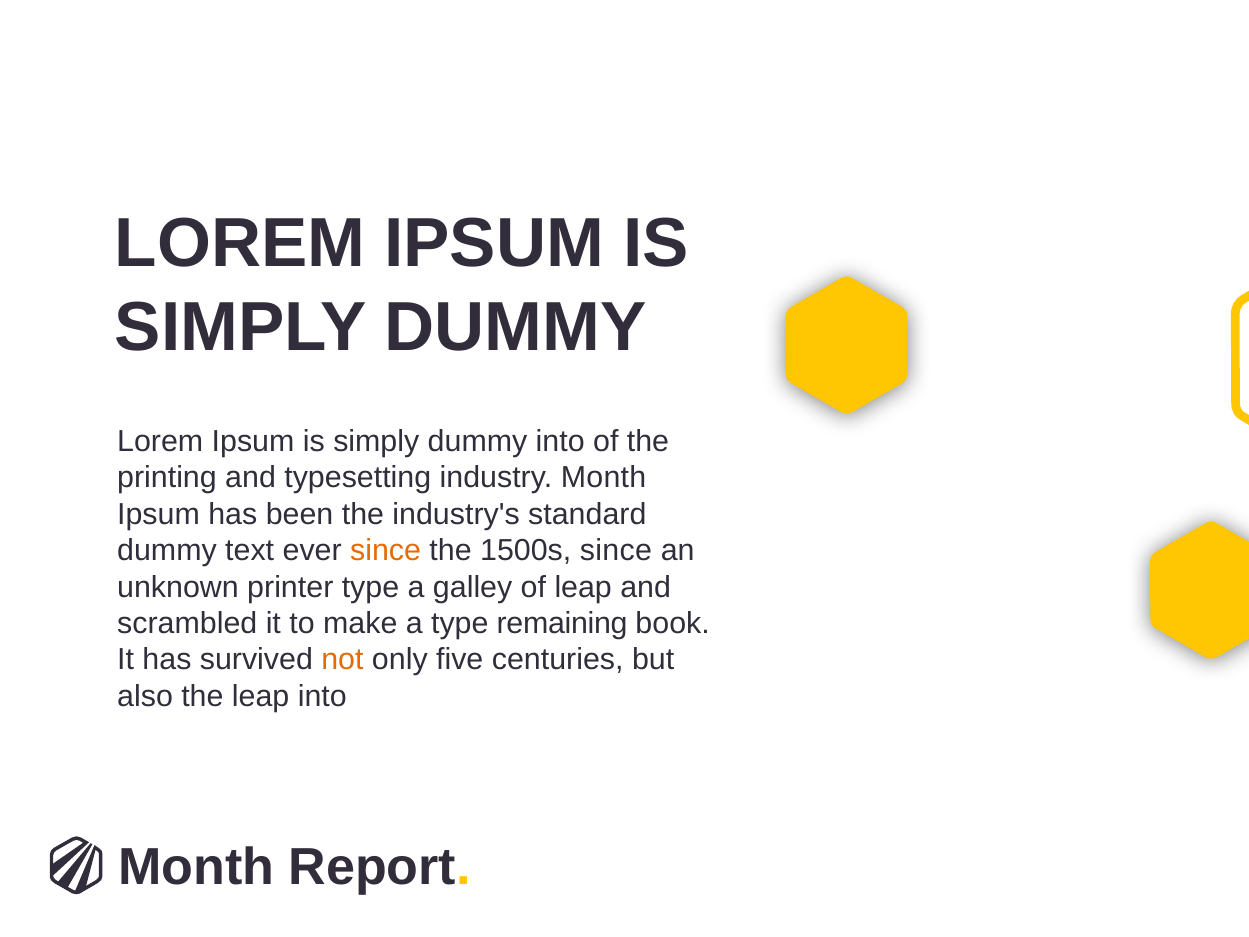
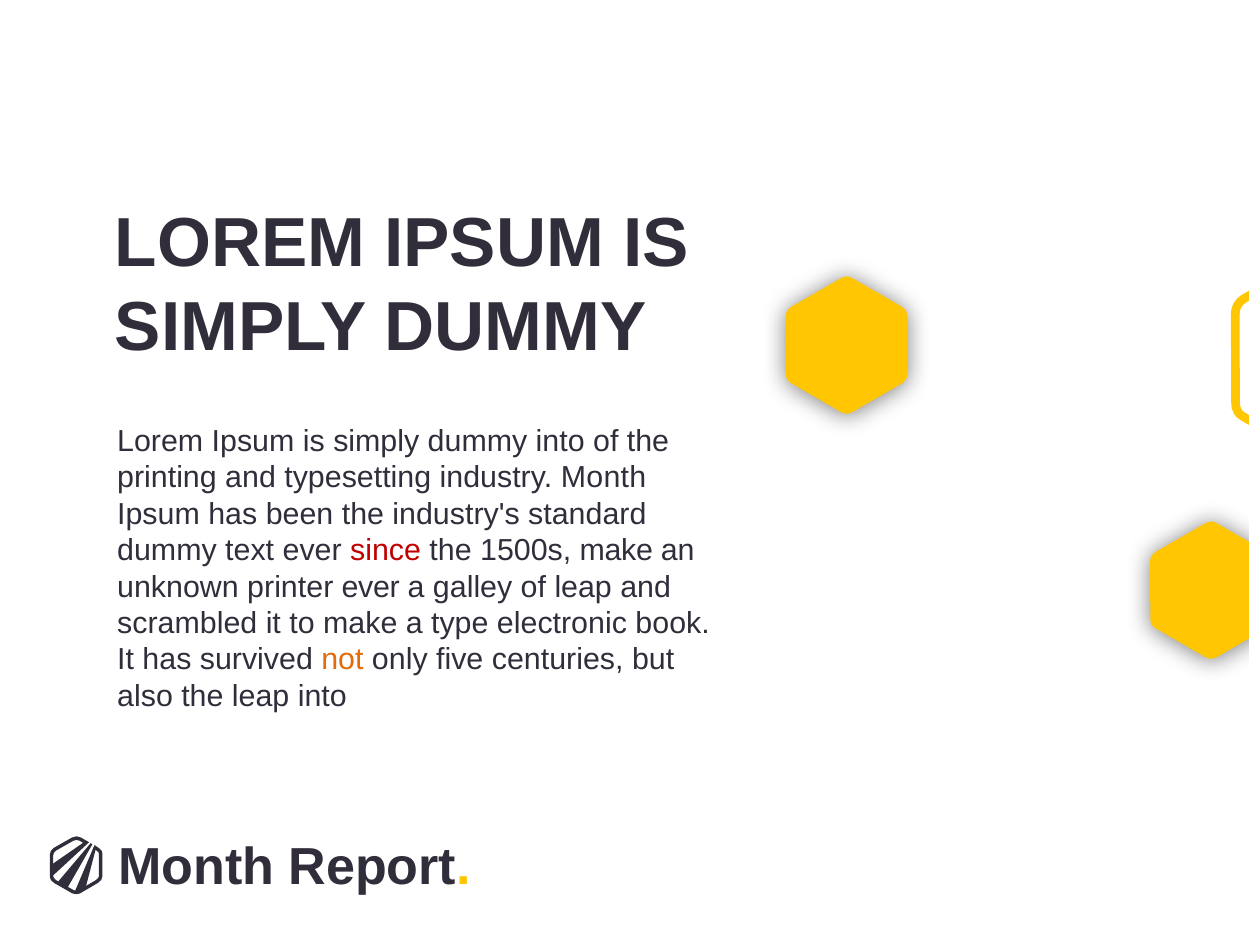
since colour: orange -> red (386, 550)
1500s since: since -> make (616, 550)
printer type: type -> ever (371, 587)
remaining: remaining -> electronic (562, 623)
